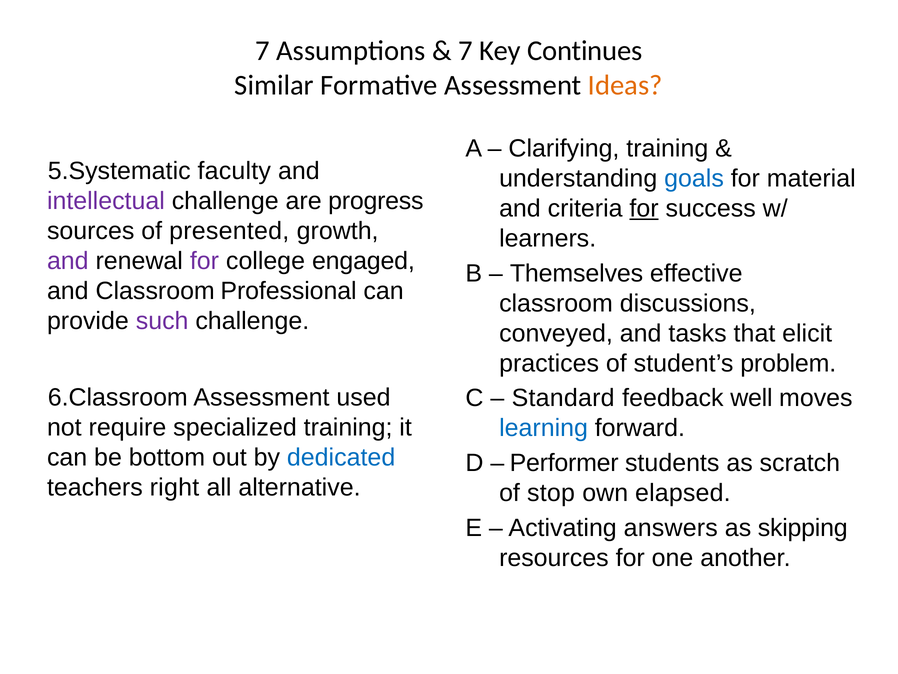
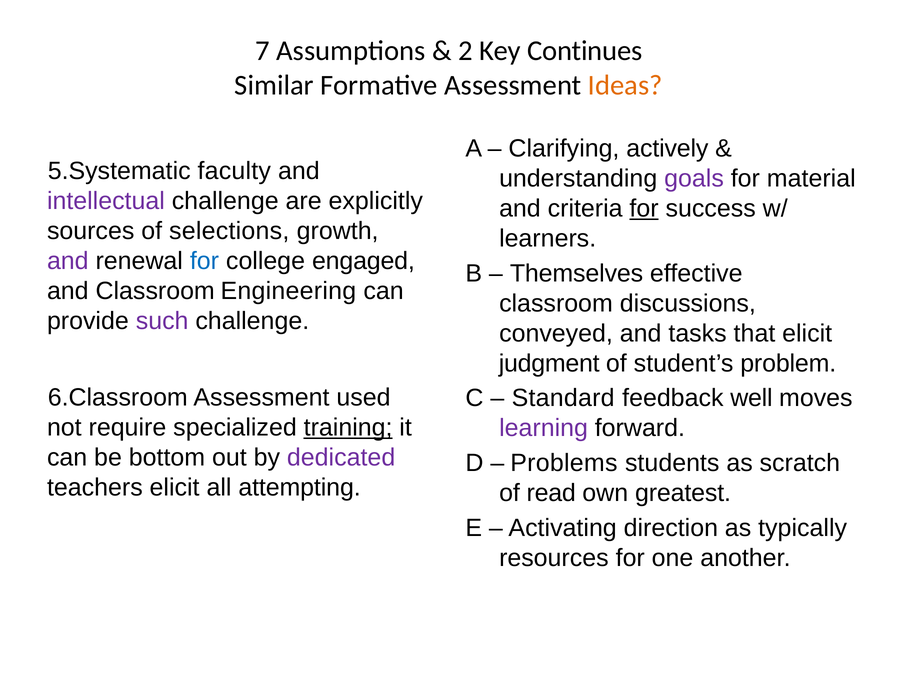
7: 7 -> 2 (465, 51)
Clarifying training: training -> actively (667, 148)
goals colour: blue -> purple (694, 178)
progress: progress -> explicitly (376, 201)
presented: presented -> selections (229, 231)
for colour: purple -> blue (204, 261)
Professional: Professional -> Engineering (288, 291)
practices: practices -> judgment (549, 363)
training underline: none -> present (348, 427)
learning colour: blue -> purple (544, 428)
dedicated colour: blue -> purple (341, 457)
Performer: Performer -> Problems (564, 463)
teachers right: right -> elicit (175, 487)
alternative: alternative -> attempting (300, 487)
stop: stop -> read (551, 493)
elapsed: elapsed -> greatest (683, 493)
answers: answers -> direction (671, 528)
skipping: skipping -> typically (803, 528)
